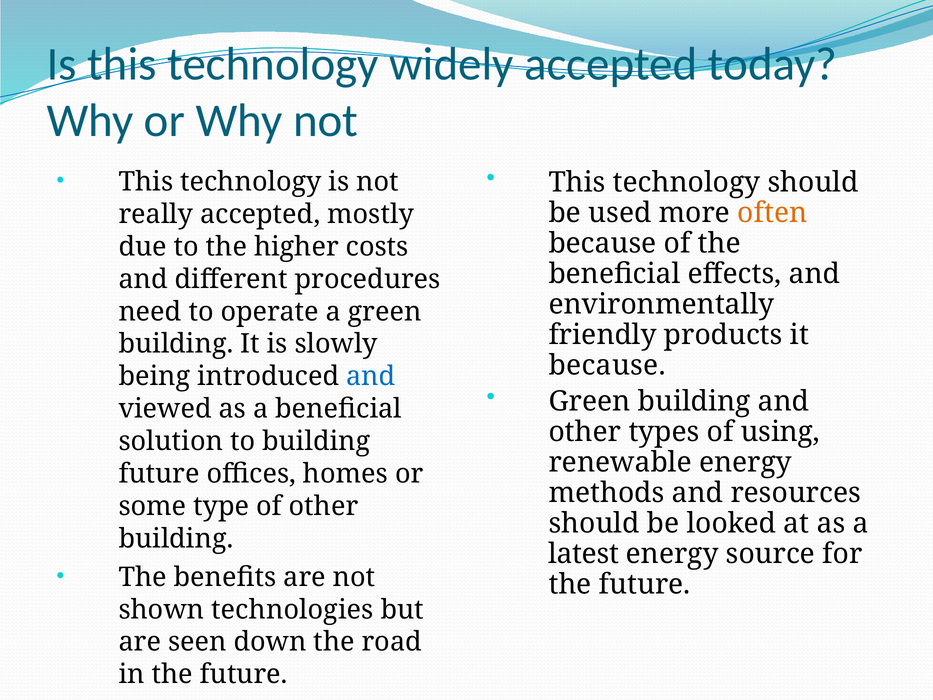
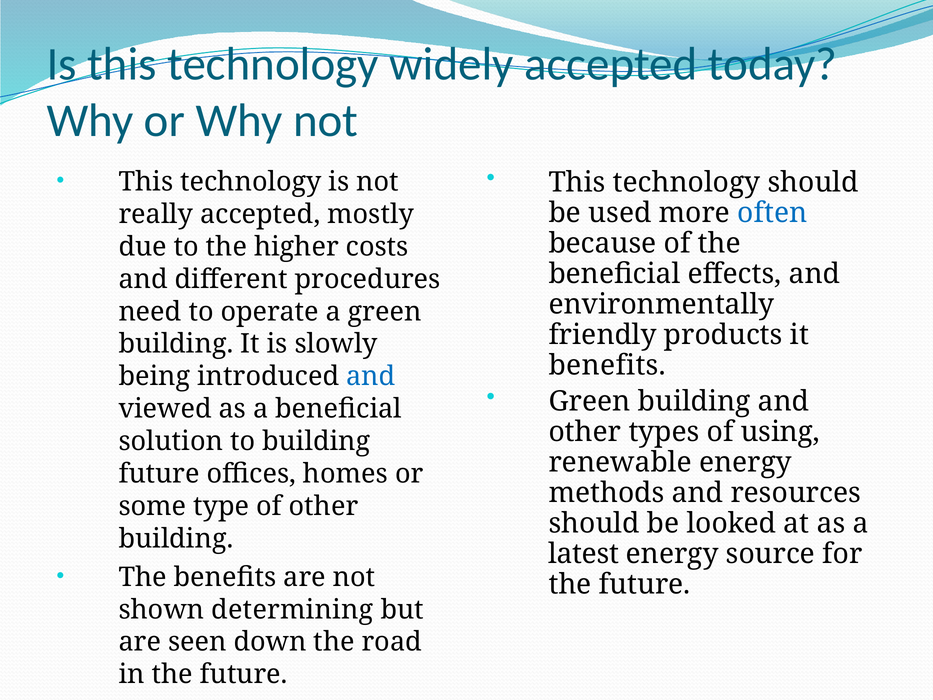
often colour: orange -> blue (772, 213)
because: because -> benefits (607, 365)
technologies: technologies -> determining (292, 609)
